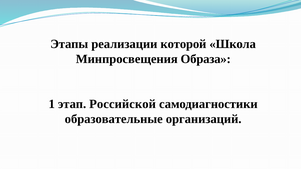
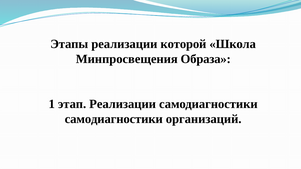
этап Российской: Российской -> Реализации (123, 104)
образовательные: образовательные -> самодиагностики (114, 119)
